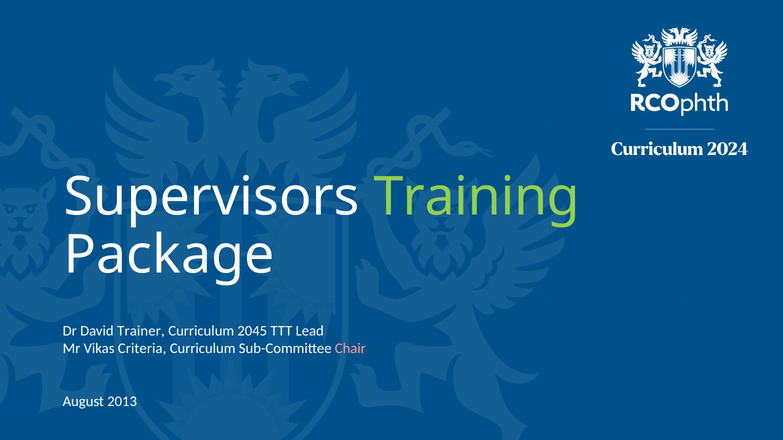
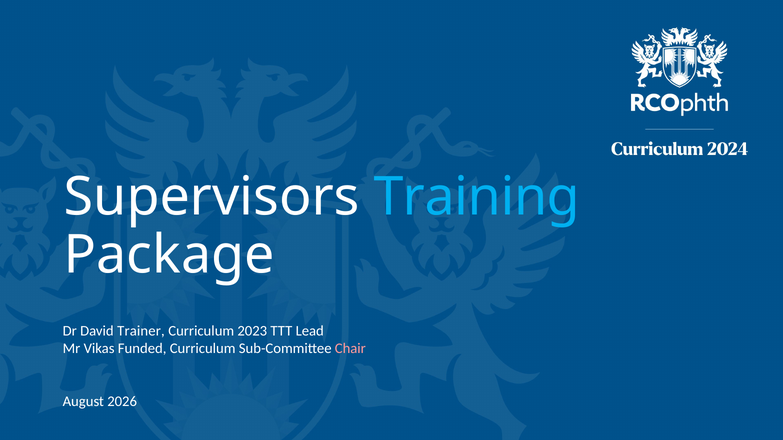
Training colour: light green -> light blue (477, 197)
2045: 2045 -> 2023 (252, 331)
Criteria: Criteria -> Funded (142, 349)
2013: 2013 -> 2026 (122, 402)
